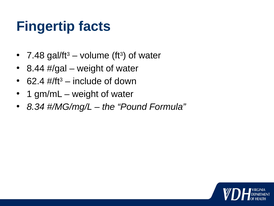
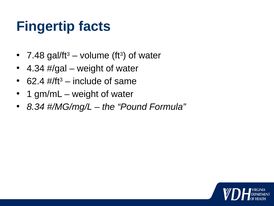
8.44: 8.44 -> 4.34 (36, 68)
down: down -> same (125, 81)
